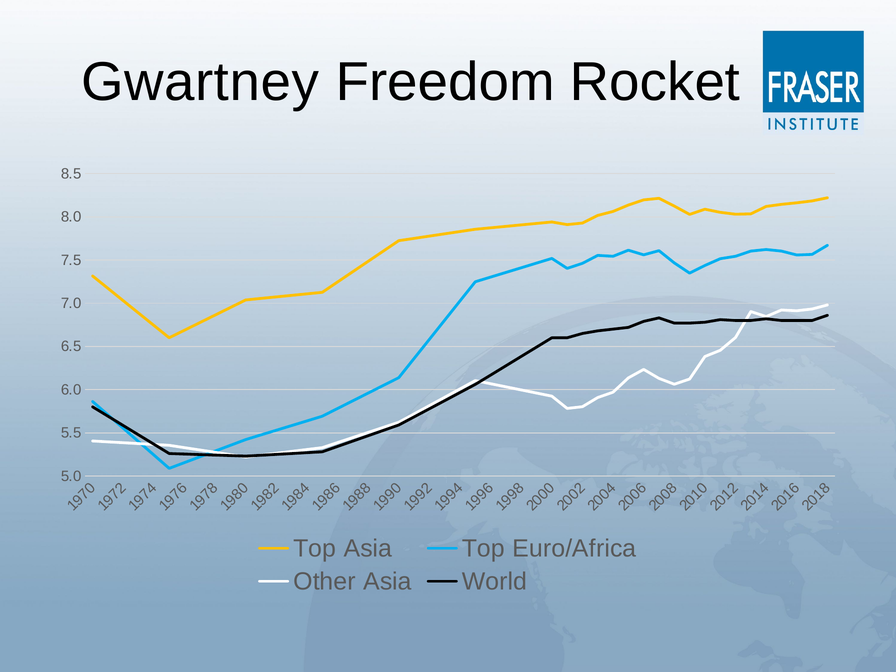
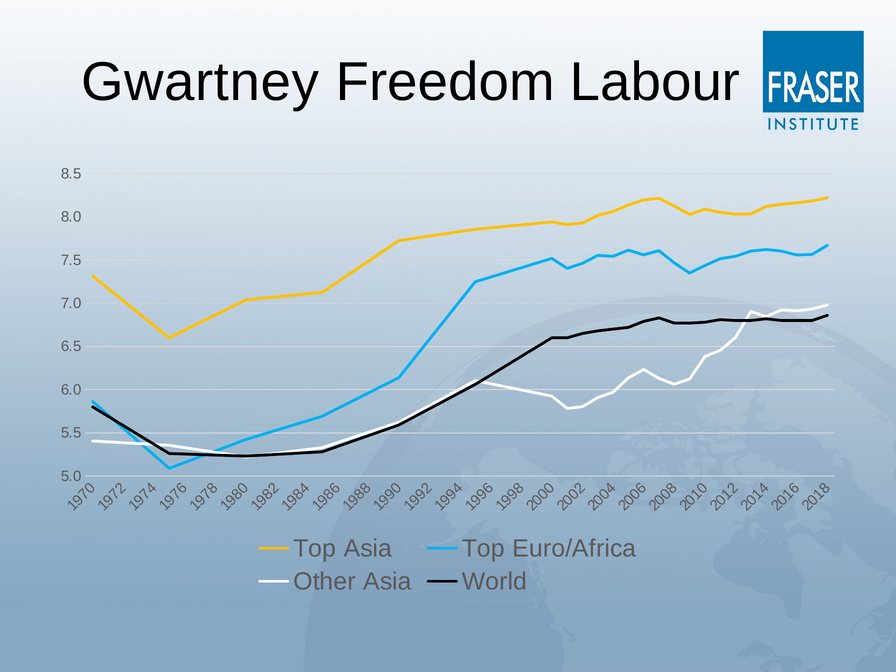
Rocket: Rocket -> Labour (655, 82)
